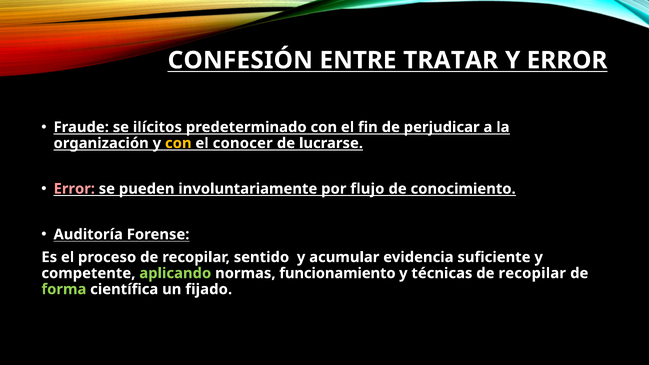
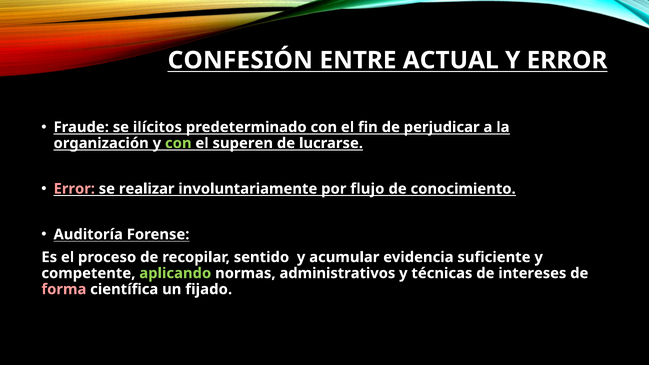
TRATAR: TRATAR -> ACTUAL (451, 60)
con colour: yellow -> light green (178, 143)
conocer: conocer -> superen (243, 143)
pueden: pueden -> realizar (147, 189)
funcionamiento: funcionamiento -> administrativos (337, 273)
técnicas de recopilar: recopilar -> intereses (532, 273)
forma colour: light green -> pink (64, 289)
